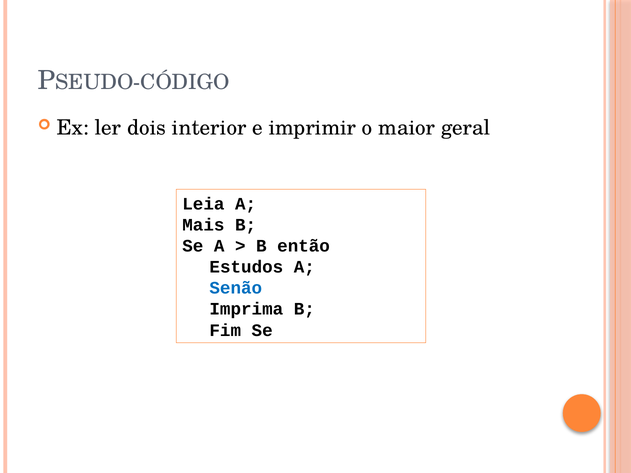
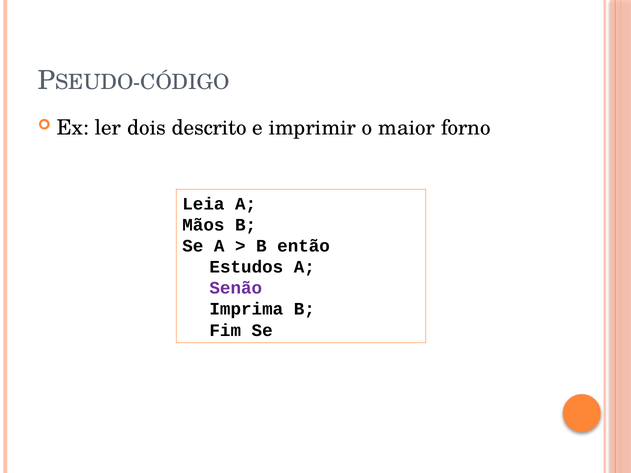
interior: interior -> descrito (209, 128)
geral: geral -> forno (466, 128)
Mais: Mais -> Mãos (203, 225)
Senão colour: blue -> purple (236, 288)
